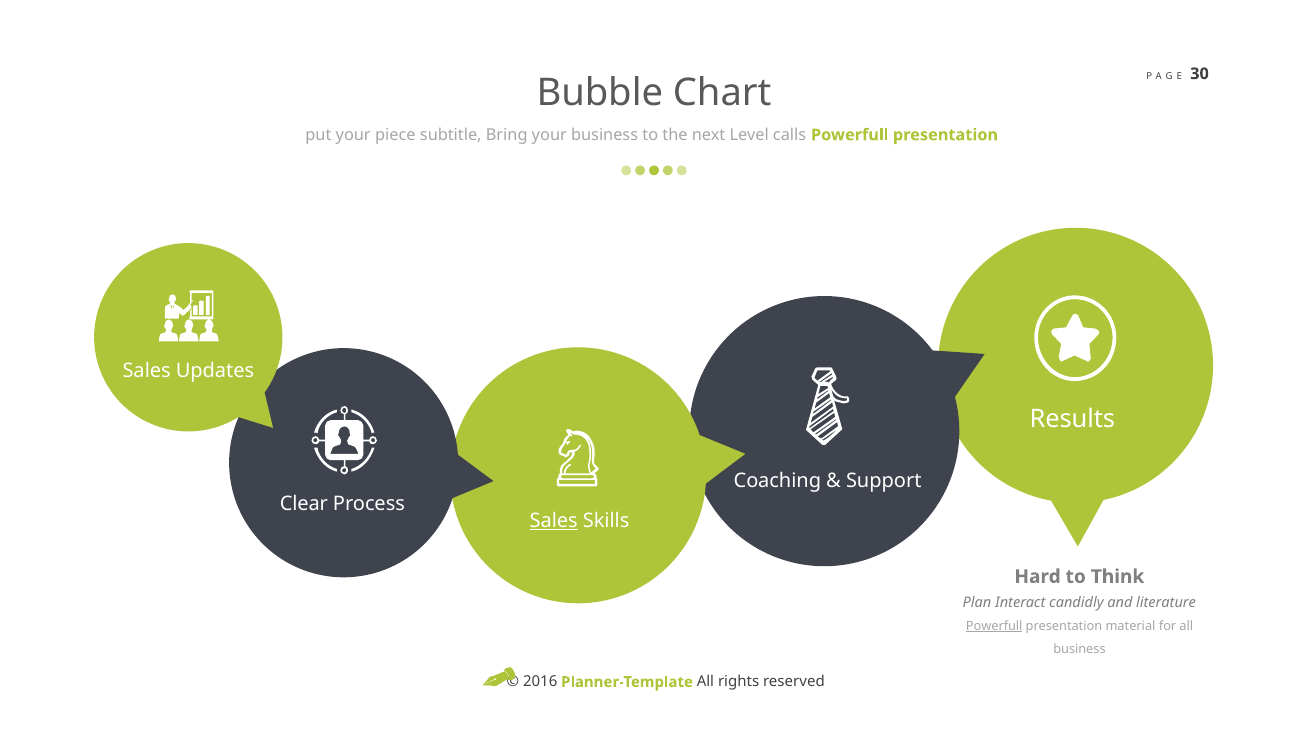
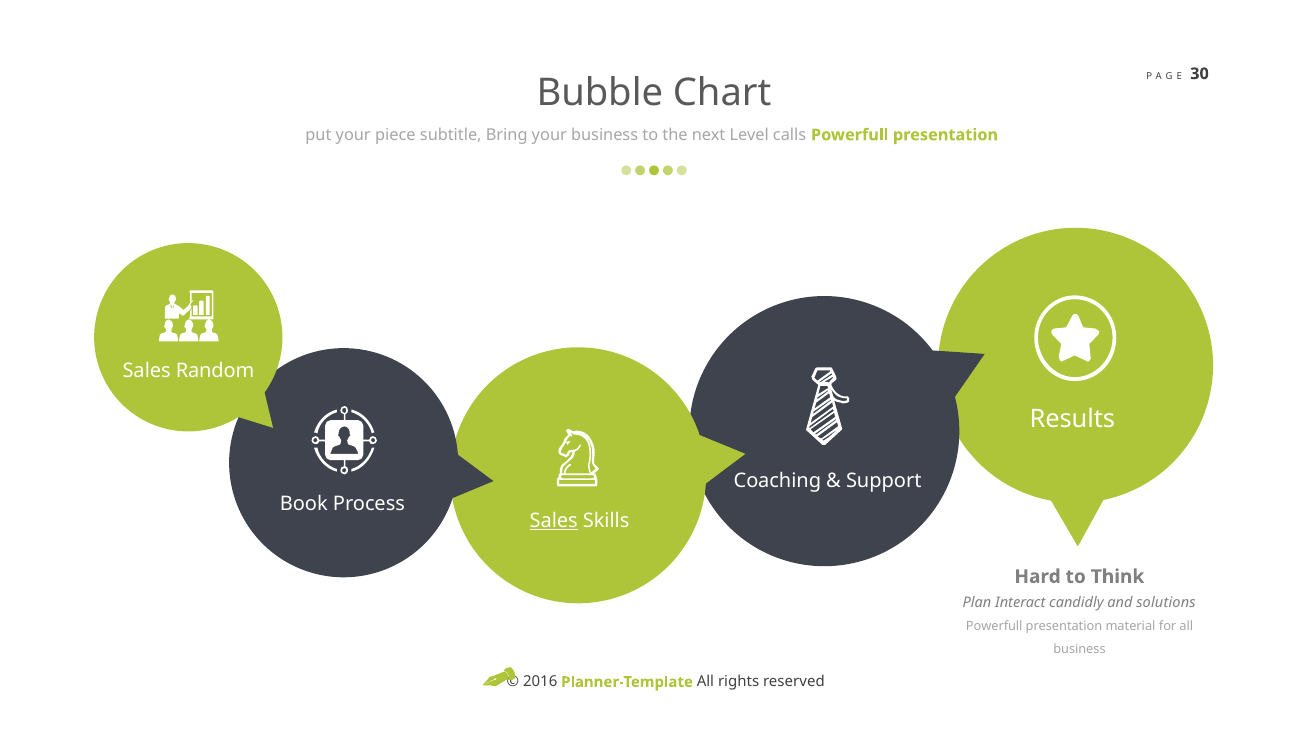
Updates: Updates -> Random (215, 370)
Clear: Clear -> Book (304, 504)
literature: literature -> solutions (1166, 602)
Powerfull underline: present -> none (994, 626)
